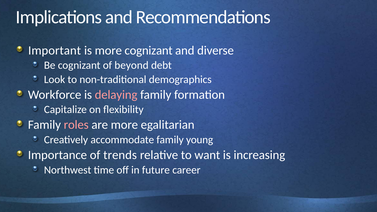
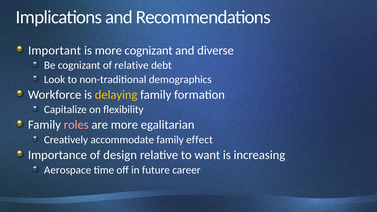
of beyond: beyond -> relative (132, 65)
delaying colour: pink -> yellow (116, 95)
young: young -> effect (199, 140)
trends: trends -> design (120, 155)
Northwest: Northwest -> Aerospace (68, 170)
